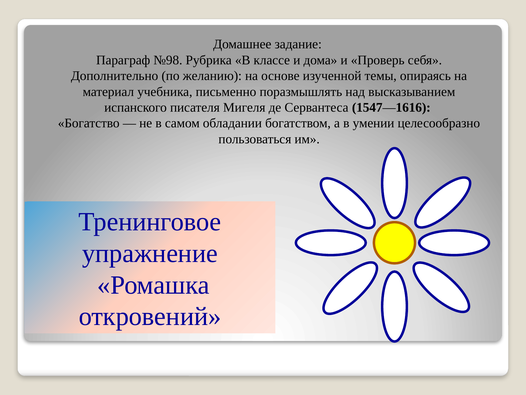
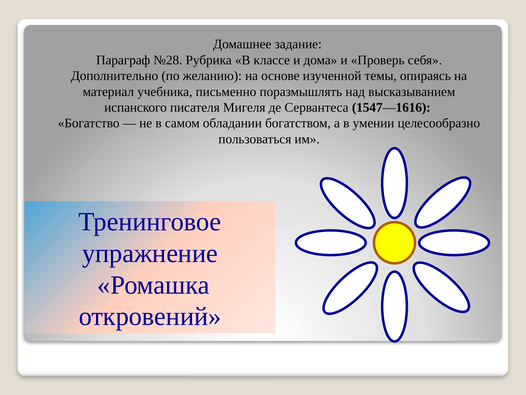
№98: №98 -> №28 (168, 60)
